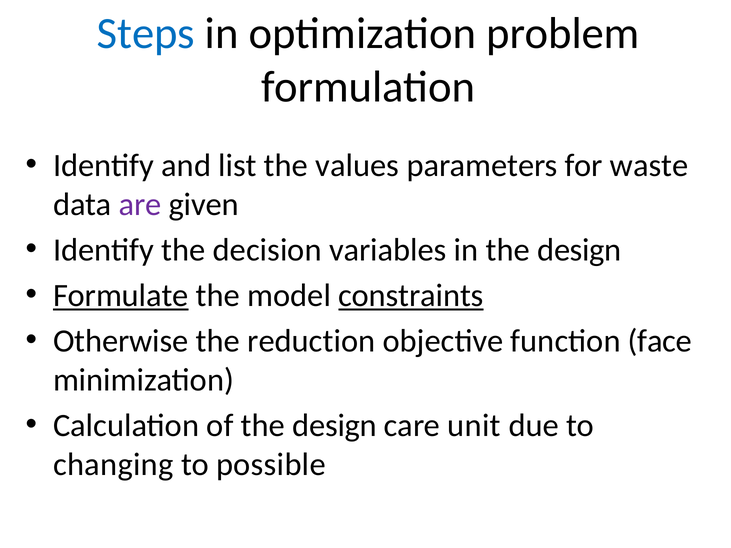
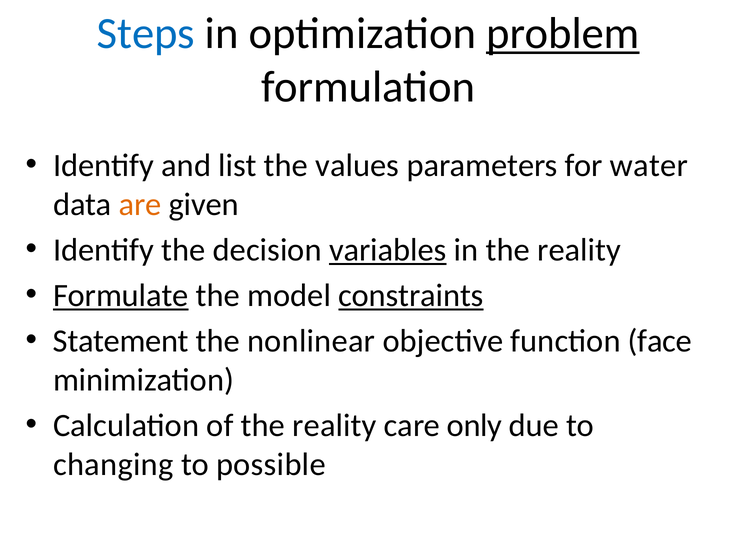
problem underline: none -> present (563, 34)
waste: waste -> water (649, 166)
are colour: purple -> orange (140, 205)
variables underline: none -> present (388, 250)
in the design: design -> reality (579, 250)
Otherwise: Otherwise -> Statement (121, 341)
reduction: reduction -> nonlinear (311, 341)
of the design: design -> reality (334, 426)
unit: unit -> only (474, 426)
